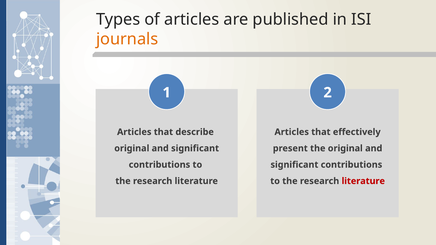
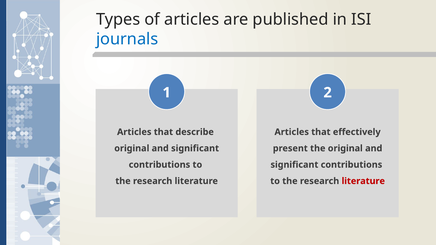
journals colour: orange -> blue (127, 39)
